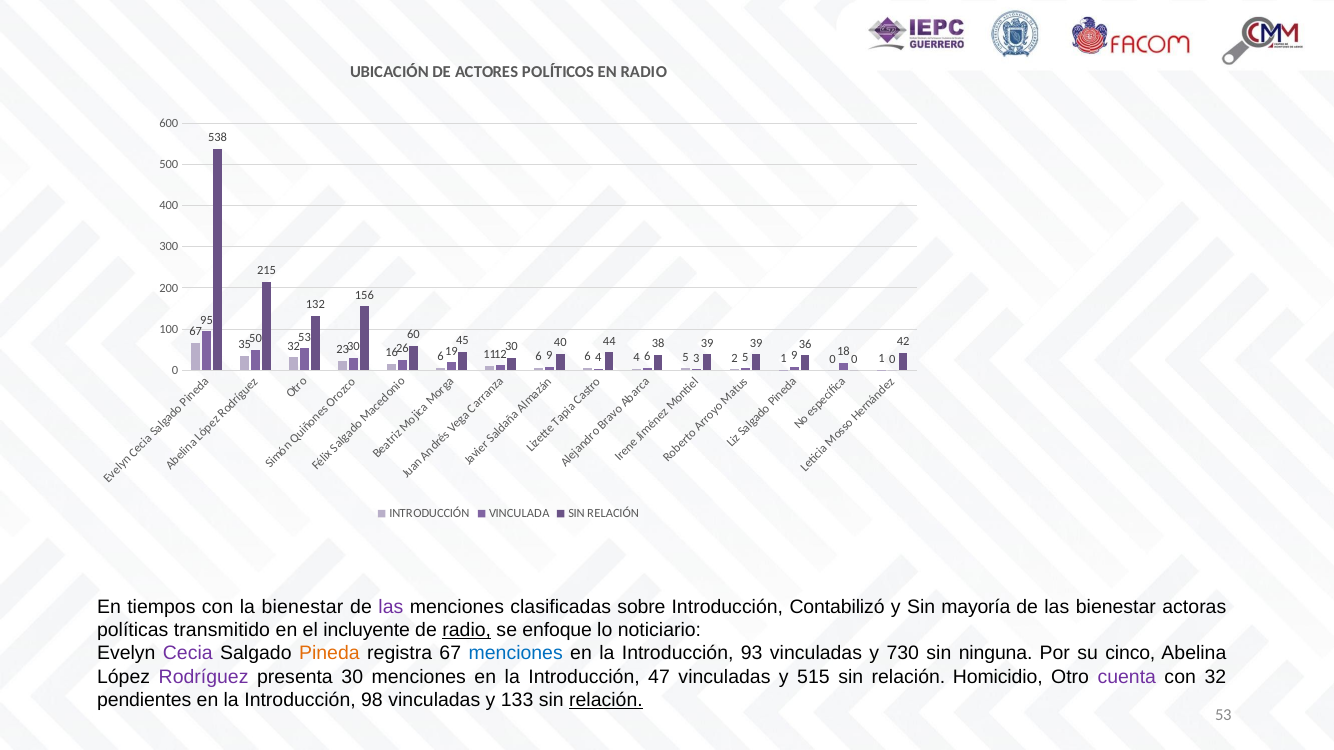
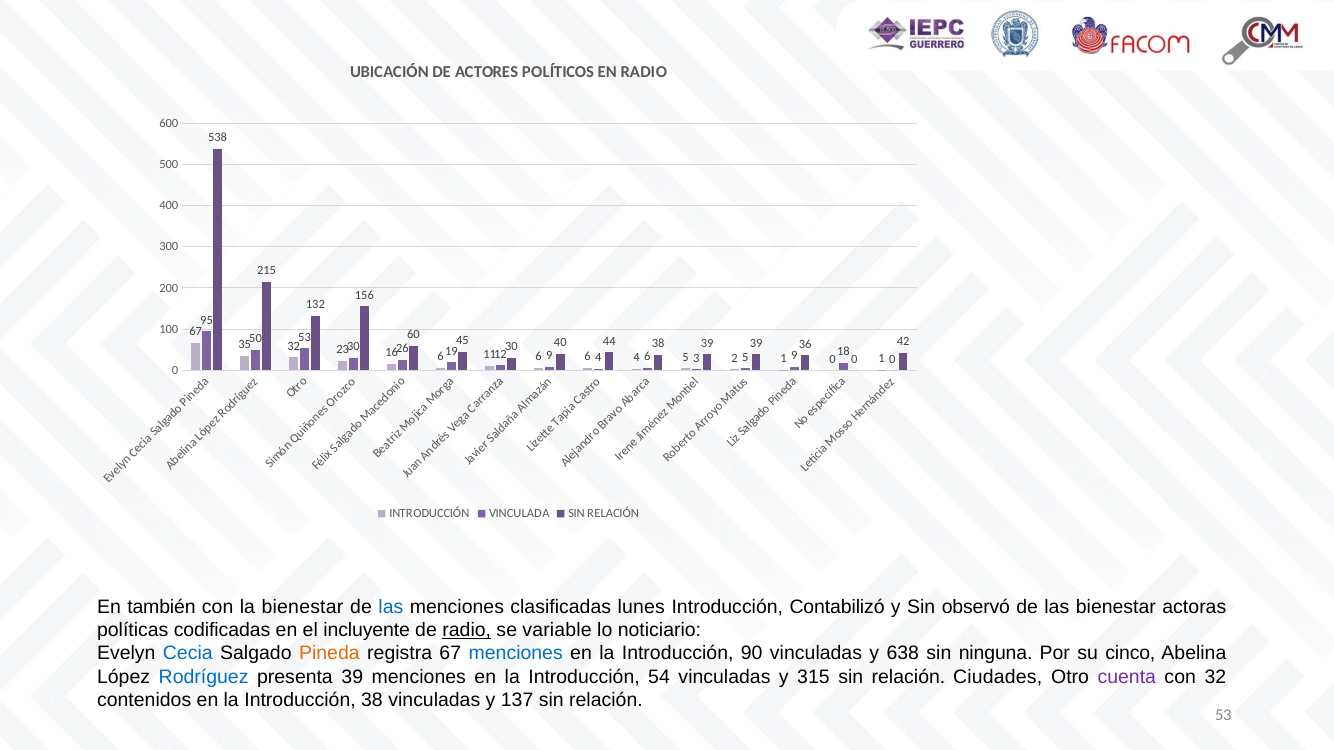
tiempos: tiempos -> también (161, 607)
las colour: purple -> blue (391, 607)
sobre: sobre -> lunes (641, 607)
mayoría: mayoría -> observó (976, 607)
transmitido: transmitido -> codificadas (222, 630)
enfoque: enfoque -> variable (557, 630)
Cecia colour: purple -> blue (188, 654)
93: 93 -> 90 (752, 654)
730: 730 -> 638 (903, 654)
Rodríguez colour: purple -> blue (204, 677)
presenta 30: 30 -> 39 (352, 677)
47: 47 -> 54 (659, 677)
515: 515 -> 315 (814, 677)
Homicidio: Homicidio -> Ciudades (998, 677)
pendientes: pendientes -> contenidos (144, 701)
Introducción 98: 98 -> 38 (372, 701)
133: 133 -> 137 (517, 701)
relación underline: present -> none (606, 701)
